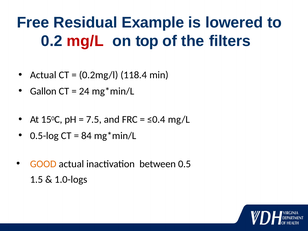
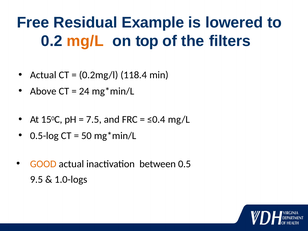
mg/L colour: red -> orange (85, 41)
Gallon: Gallon -> Above (43, 91)
84: 84 -> 50 (86, 136)
1.5: 1.5 -> 9.5 (36, 180)
